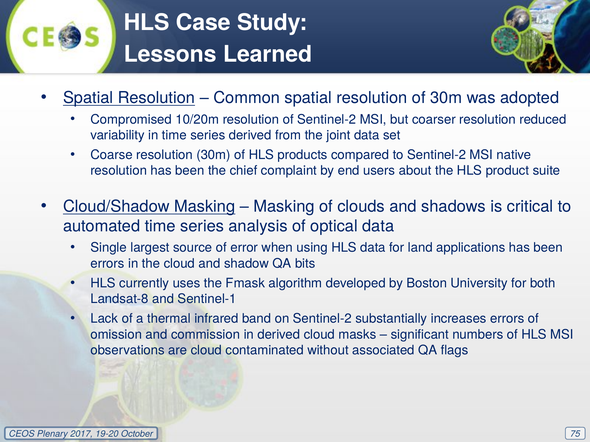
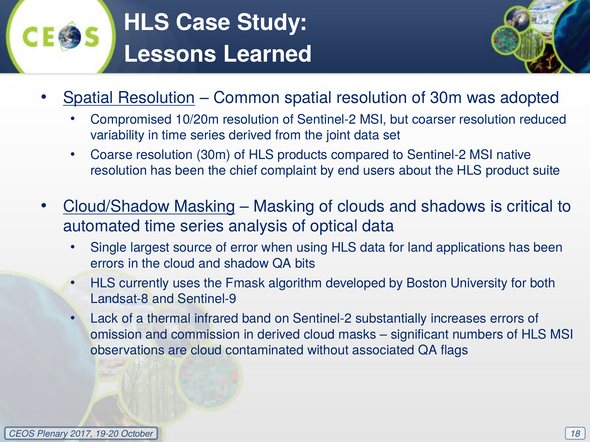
Sentinel-1: Sentinel-1 -> Sentinel-9 (207, 299)
75: 75 -> 18 (575, 434)
